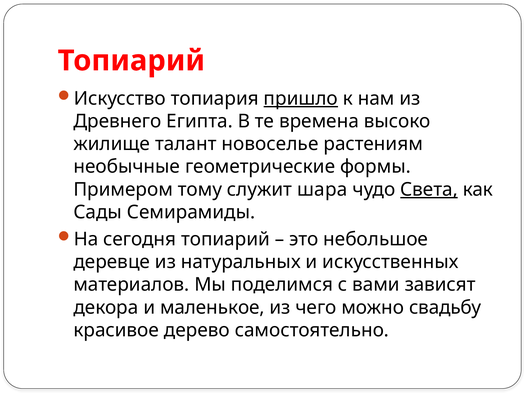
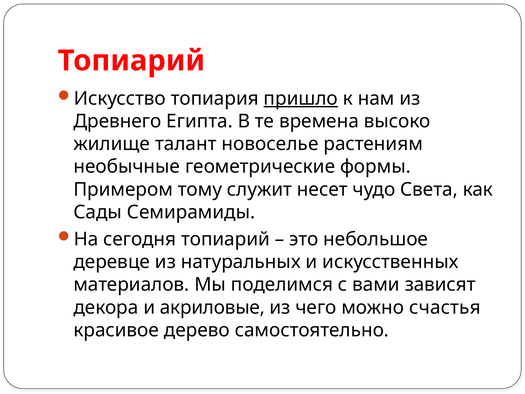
шара: шара -> несет (322, 189)
Света underline: present -> none (429, 189)
маленькое: маленькое -> акриловые (212, 307)
свадьбу: свадьбу -> счастья (445, 307)
